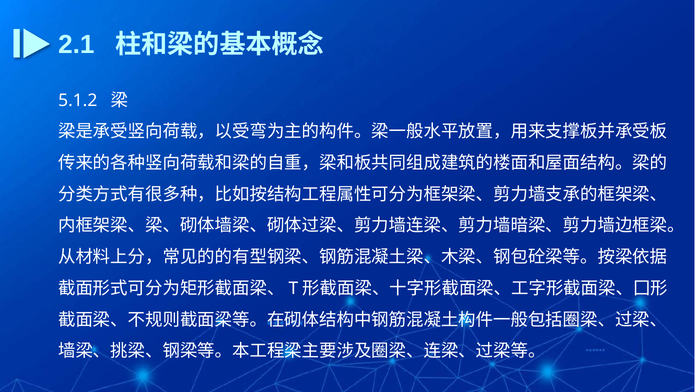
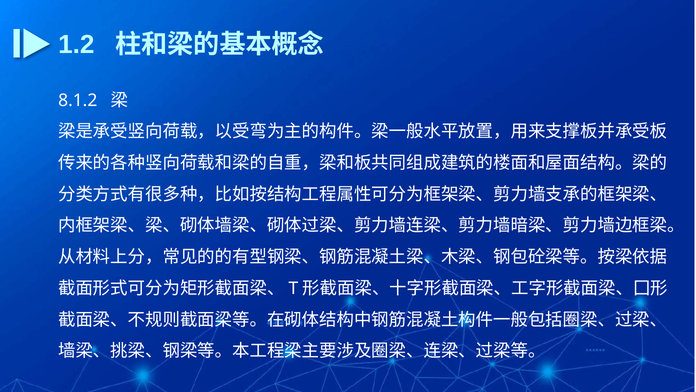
2.1: 2.1 -> 1.2 (76, 45)
5.1.2: 5.1.2 -> 8.1.2 (78, 100)
